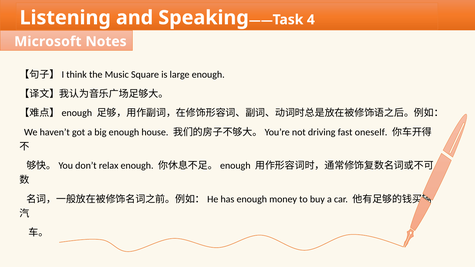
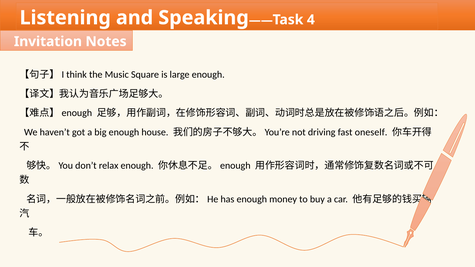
Microsoft: Microsoft -> Invitation (48, 42)
